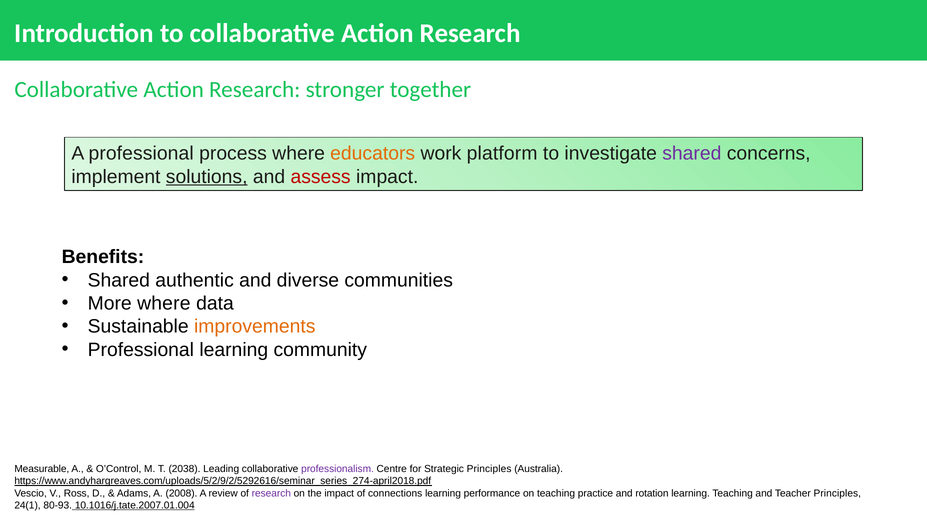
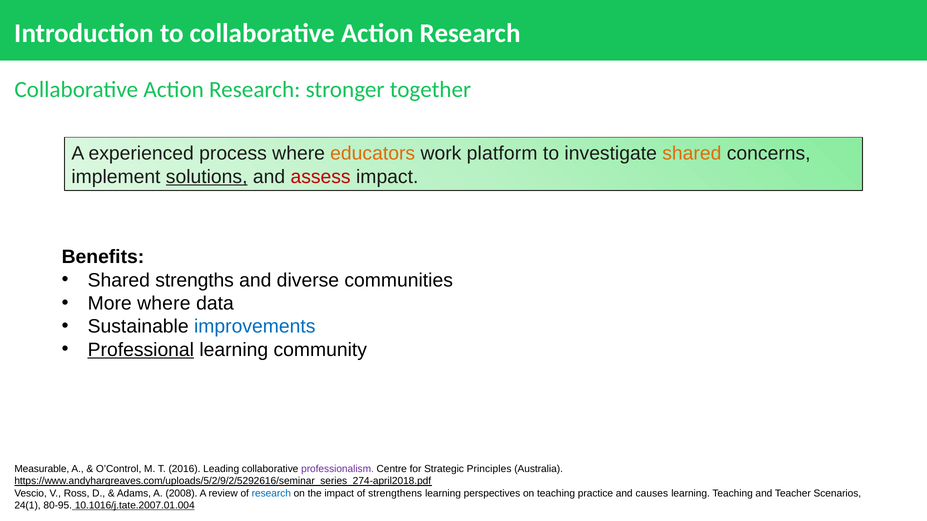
A professional: professional -> experienced (141, 154)
shared colour: purple -> orange (692, 154)
authentic: authentic -> strengths (195, 280)
improvements colour: orange -> blue (255, 327)
Professional underline: none -> present (141, 350)
2038: 2038 -> 2016 (185, 469)
research colour: purple -> blue (271, 494)
connections: connections -> strengthens (395, 494)
performance: performance -> perspectives (492, 494)
rotation: rotation -> causes (652, 494)
Teacher Principles: Principles -> Scenarios (837, 494)
80-93: 80-93 -> 80-95 (58, 506)
